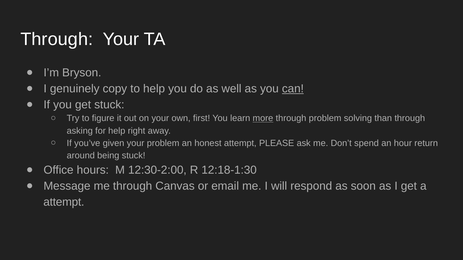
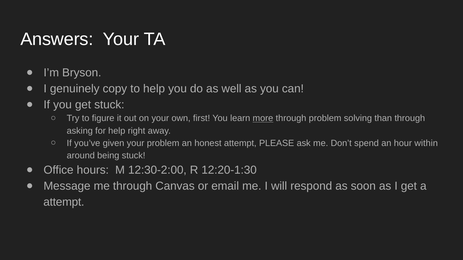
Through: Through -> Answers (57, 39)
can underline: present -> none (293, 89)
return: return -> within (426, 143)
12:18-1:30: 12:18-1:30 -> 12:20-1:30 (229, 170)
